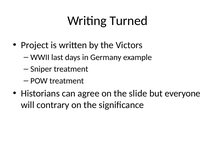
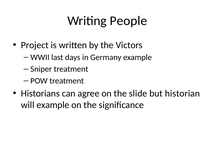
Turned: Turned -> People (128, 21)
everyone: everyone -> historian (182, 94)
will contrary: contrary -> example (53, 105)
